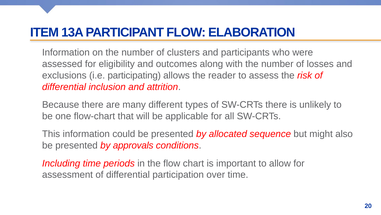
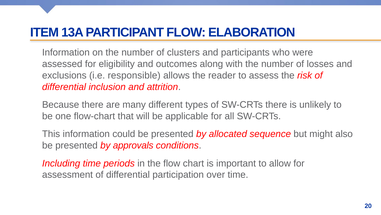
participating: participating -> responsible (134, 75)
